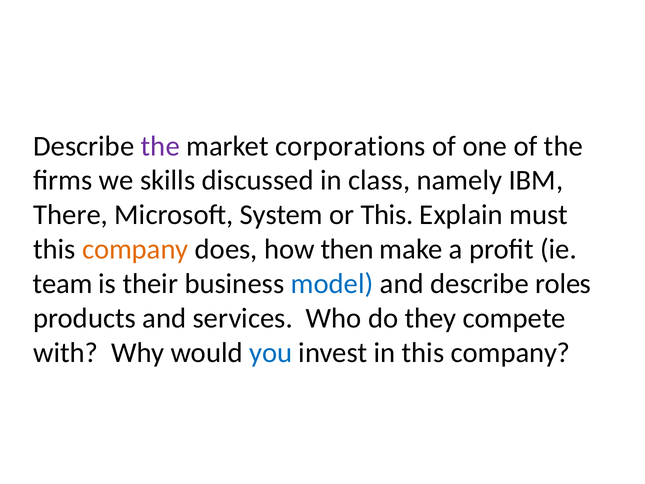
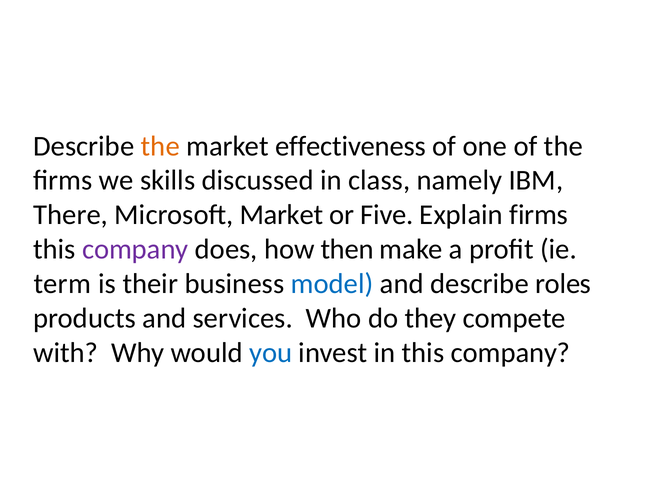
the colour: purple -> orange (160, 146)
corporations: corporations -> effectiveness (351, 146)
Microsoft System: System -> Market (281, 215)
or This: This -> Five (387, 215)
Explain must: must -> firms (539, 215)
company colour: orange -> purple (135, 249)
team: team -> term (62, 284)
